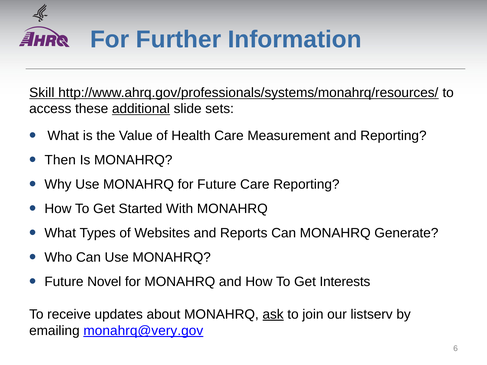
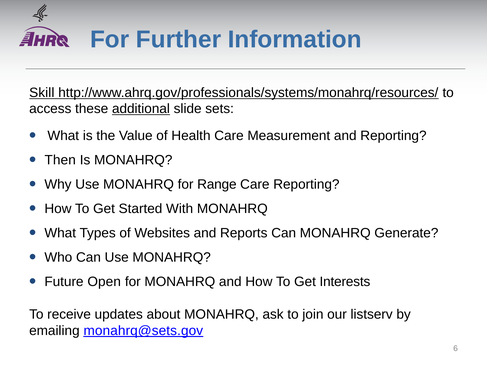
for Future: Future -> Range (217, 185)
Novel: Novel -> Open (104, 282)
ask underline: present -> none (273, 315)
monahrq@very.gov: monahrq@very.gov -> monahrq@sets.gov (143, 331)
